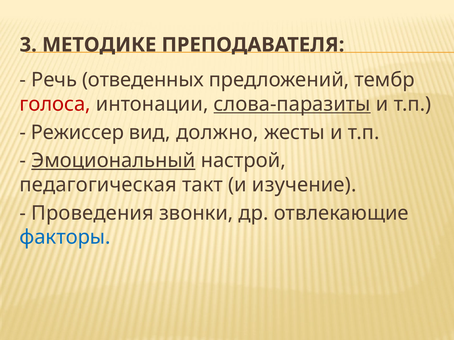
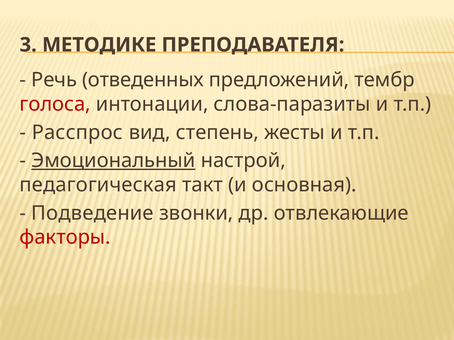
слова-паразиты underline: present -> none (292, 104)
Режиссер: Режиссер -> Расспрос (77, 133)
должно: должно -> степень (217, 133)
изучение: изучение -> основная (304, 185)
Проведения: Проведения -> Подведение (93, 213)
факторы colour: blue -> red (65, 238)
